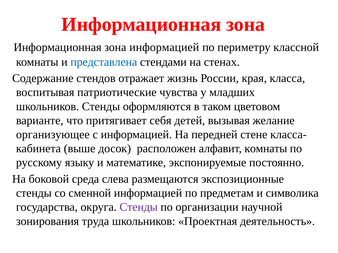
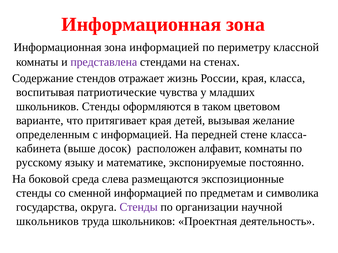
представлена colour: blue -> purple (104, 62)
притягивает себя: себя -> края (161, 121)
организующее: организующее -> определенным (53, 135)
зонирования: зонирования -> школьников (47, 222)
